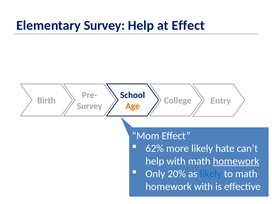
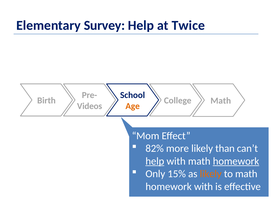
at Effect: Effect -> Twice (188, 25)
College Entry: Entry -> Math (221, 101)
Survey: Survey -> Videos (90, 106)
62%: 62% -> 82% (155, 148)
hate: hate -> than (225, 148)
help underline: none -> present (155, 161)
20%: 20% -> 15% (177, 174)
likely colour: blue -> orange (211, 174)
